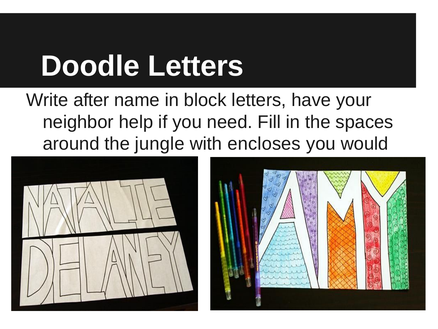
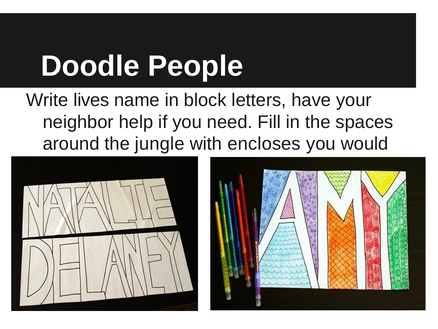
Doodle Letters: Letters -> People (196, 66)
after: after -> lives (91, 100)
